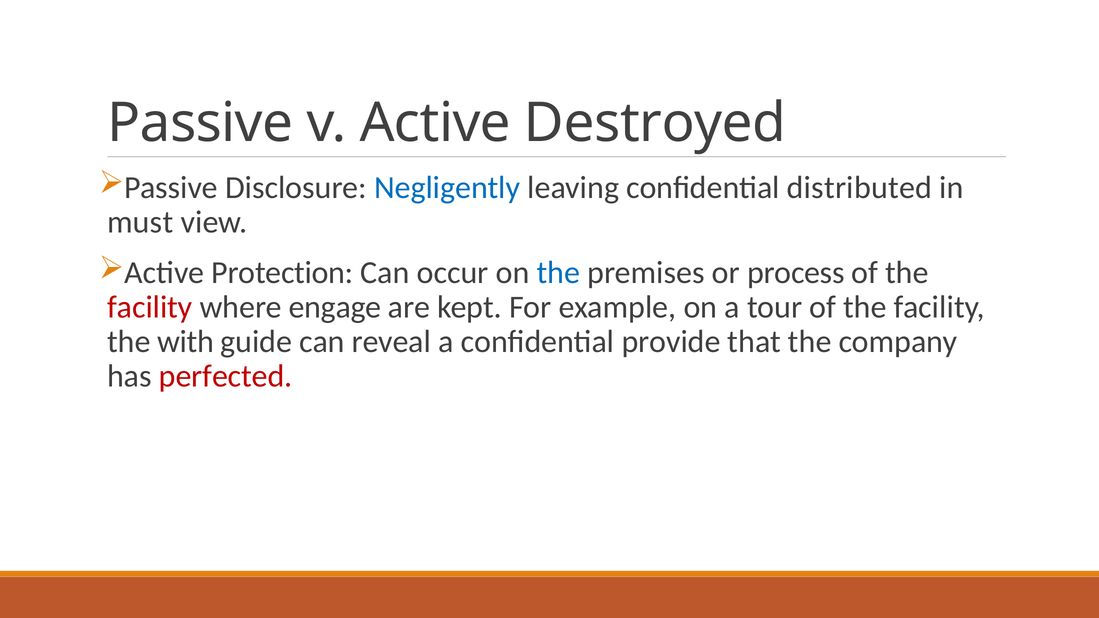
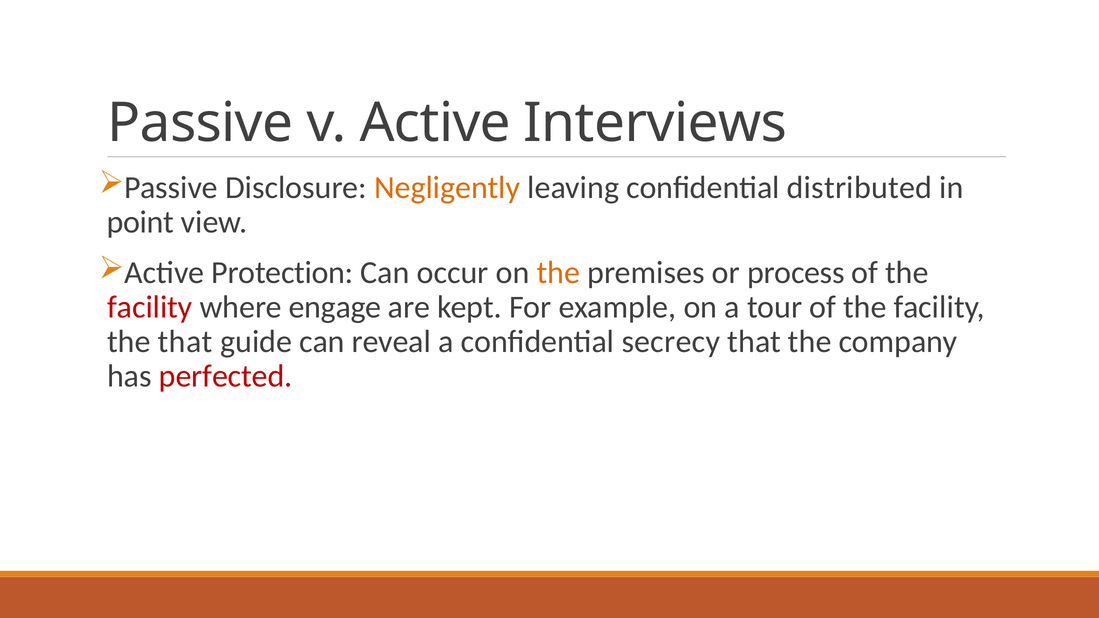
Destroyed: Destroyed -> Interviews (655, 123)
Negligently colour: blue -> orange (447, 188)
must: must -> point (140, 222)
the colour: blue -> orange (558, 273)
the with: with -> that (185, 342)
provide: provide -> secrecy (671, 342)
